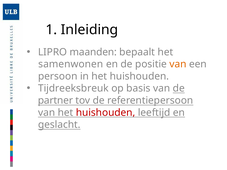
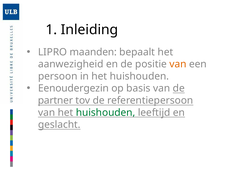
samenwonen: samenwonen -> aanwezigheid (71, 64)
Tijdreeksbreuk: Tijdreeksbreuk -> Eenoudergezin (73, 88)
huishouden colour: red -> green (106, 113)
